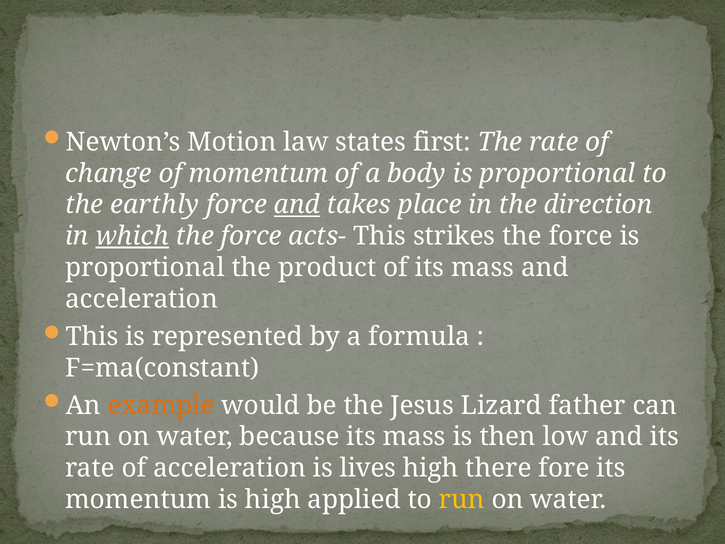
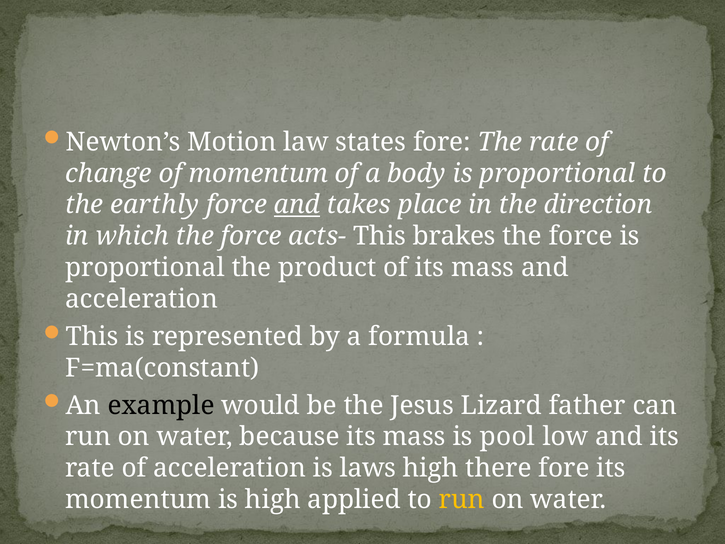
states first: first -> fore (442, 142)
which underline: present -> none (132, 236)
strikes: strikes -> brakes (454, 236)
example colour: orange -> black (161, 405)
then: then -> pool (507, 437)
lives: lives -> laws (368, 468)
